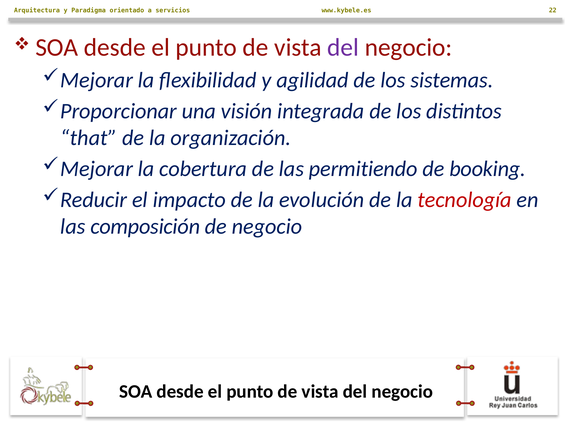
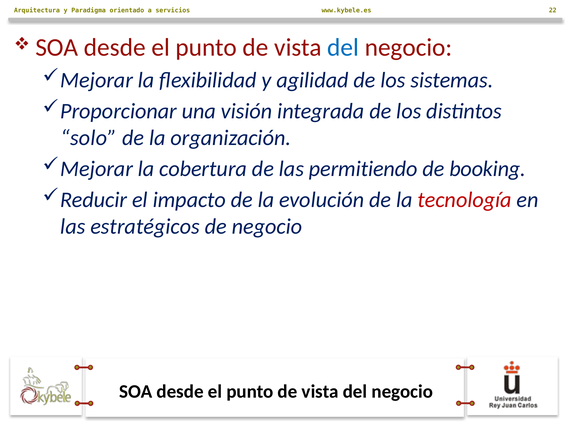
del colour: purple -> blue (343, 47)
that: that -> solo (89, 138)
composición: composición -> estratégicos (145, 226)
